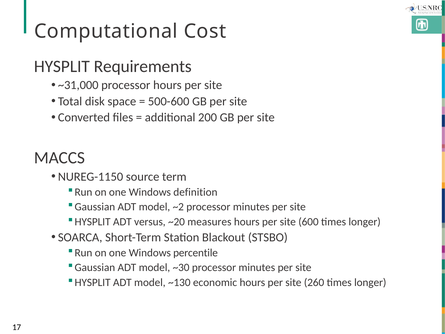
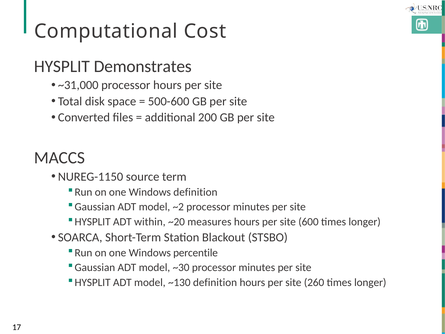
Requirements: Requirements -> Demonstrates (143, 66)
versus: versus -> within (150, 222)
~130 economic: economic -> definition (215, 282)
